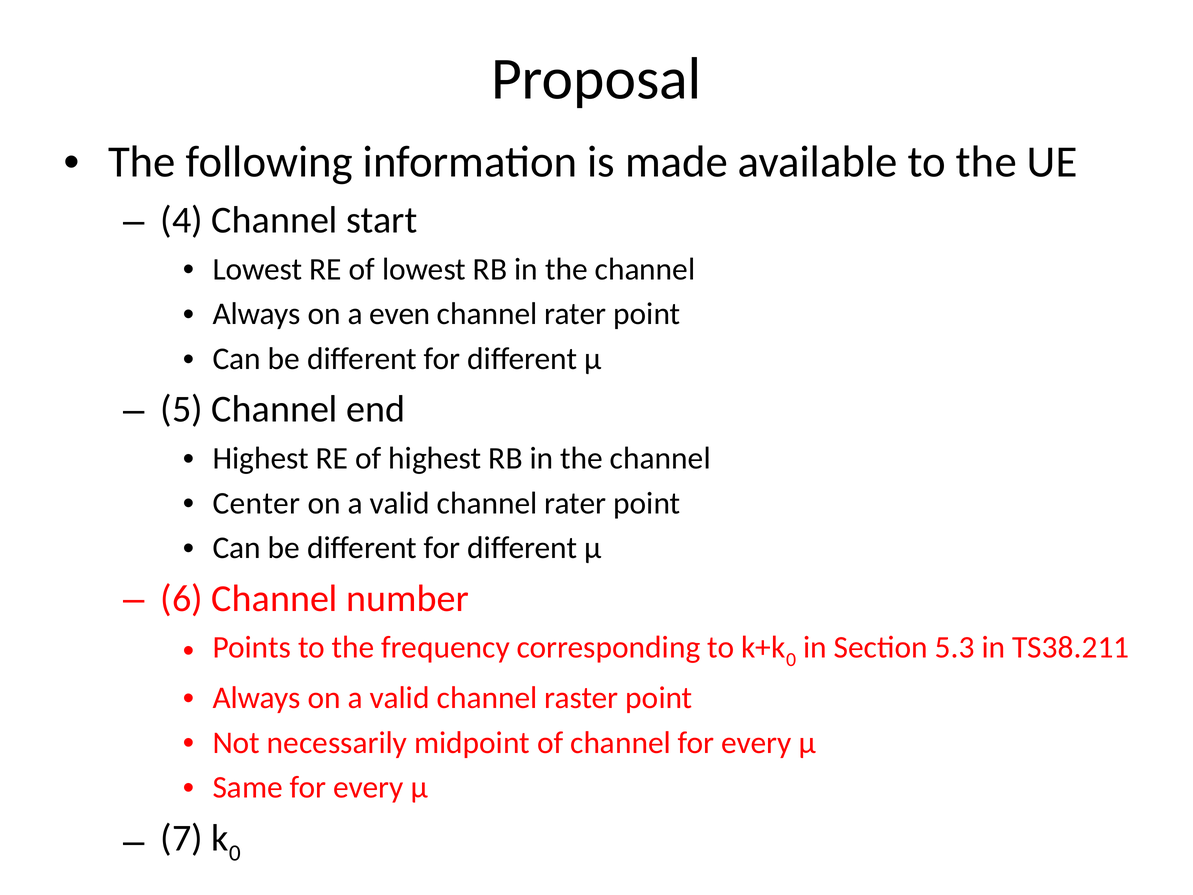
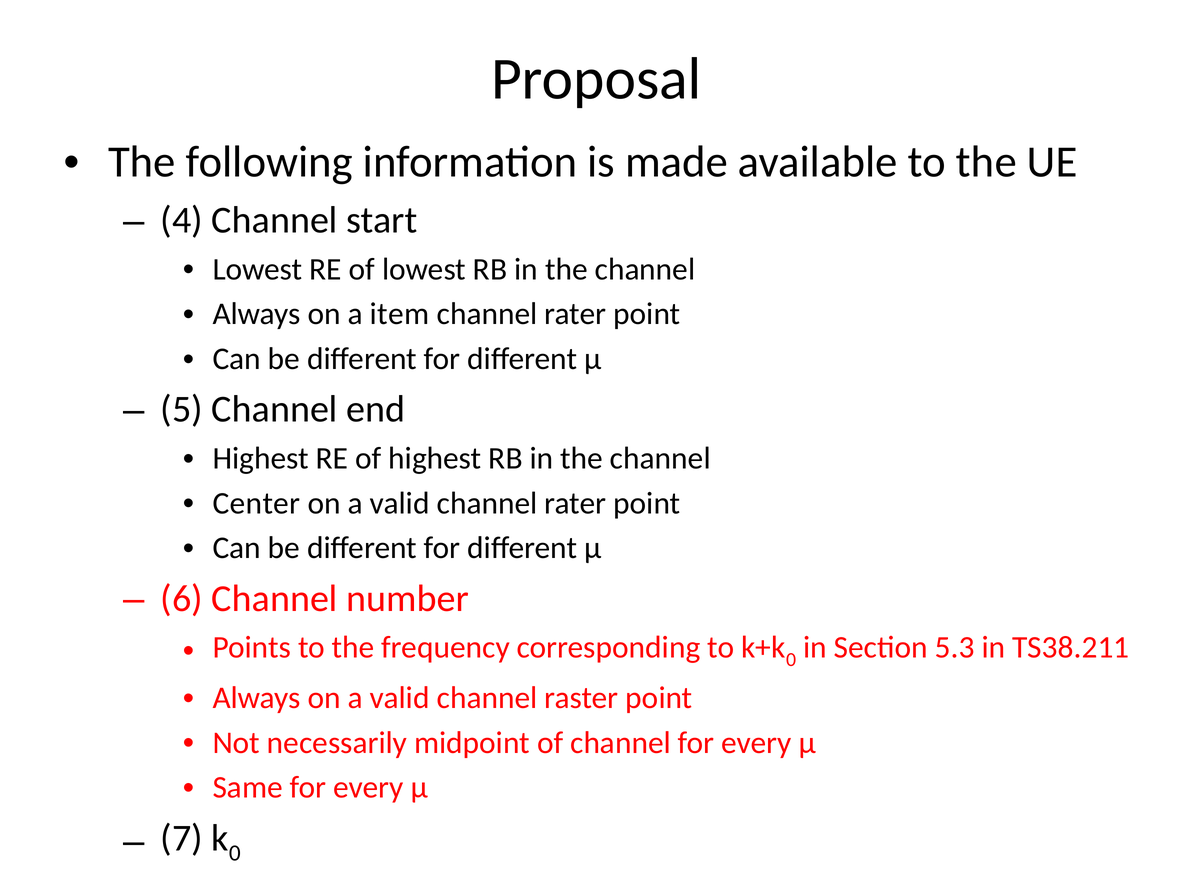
even: even -> item (400, 314)
